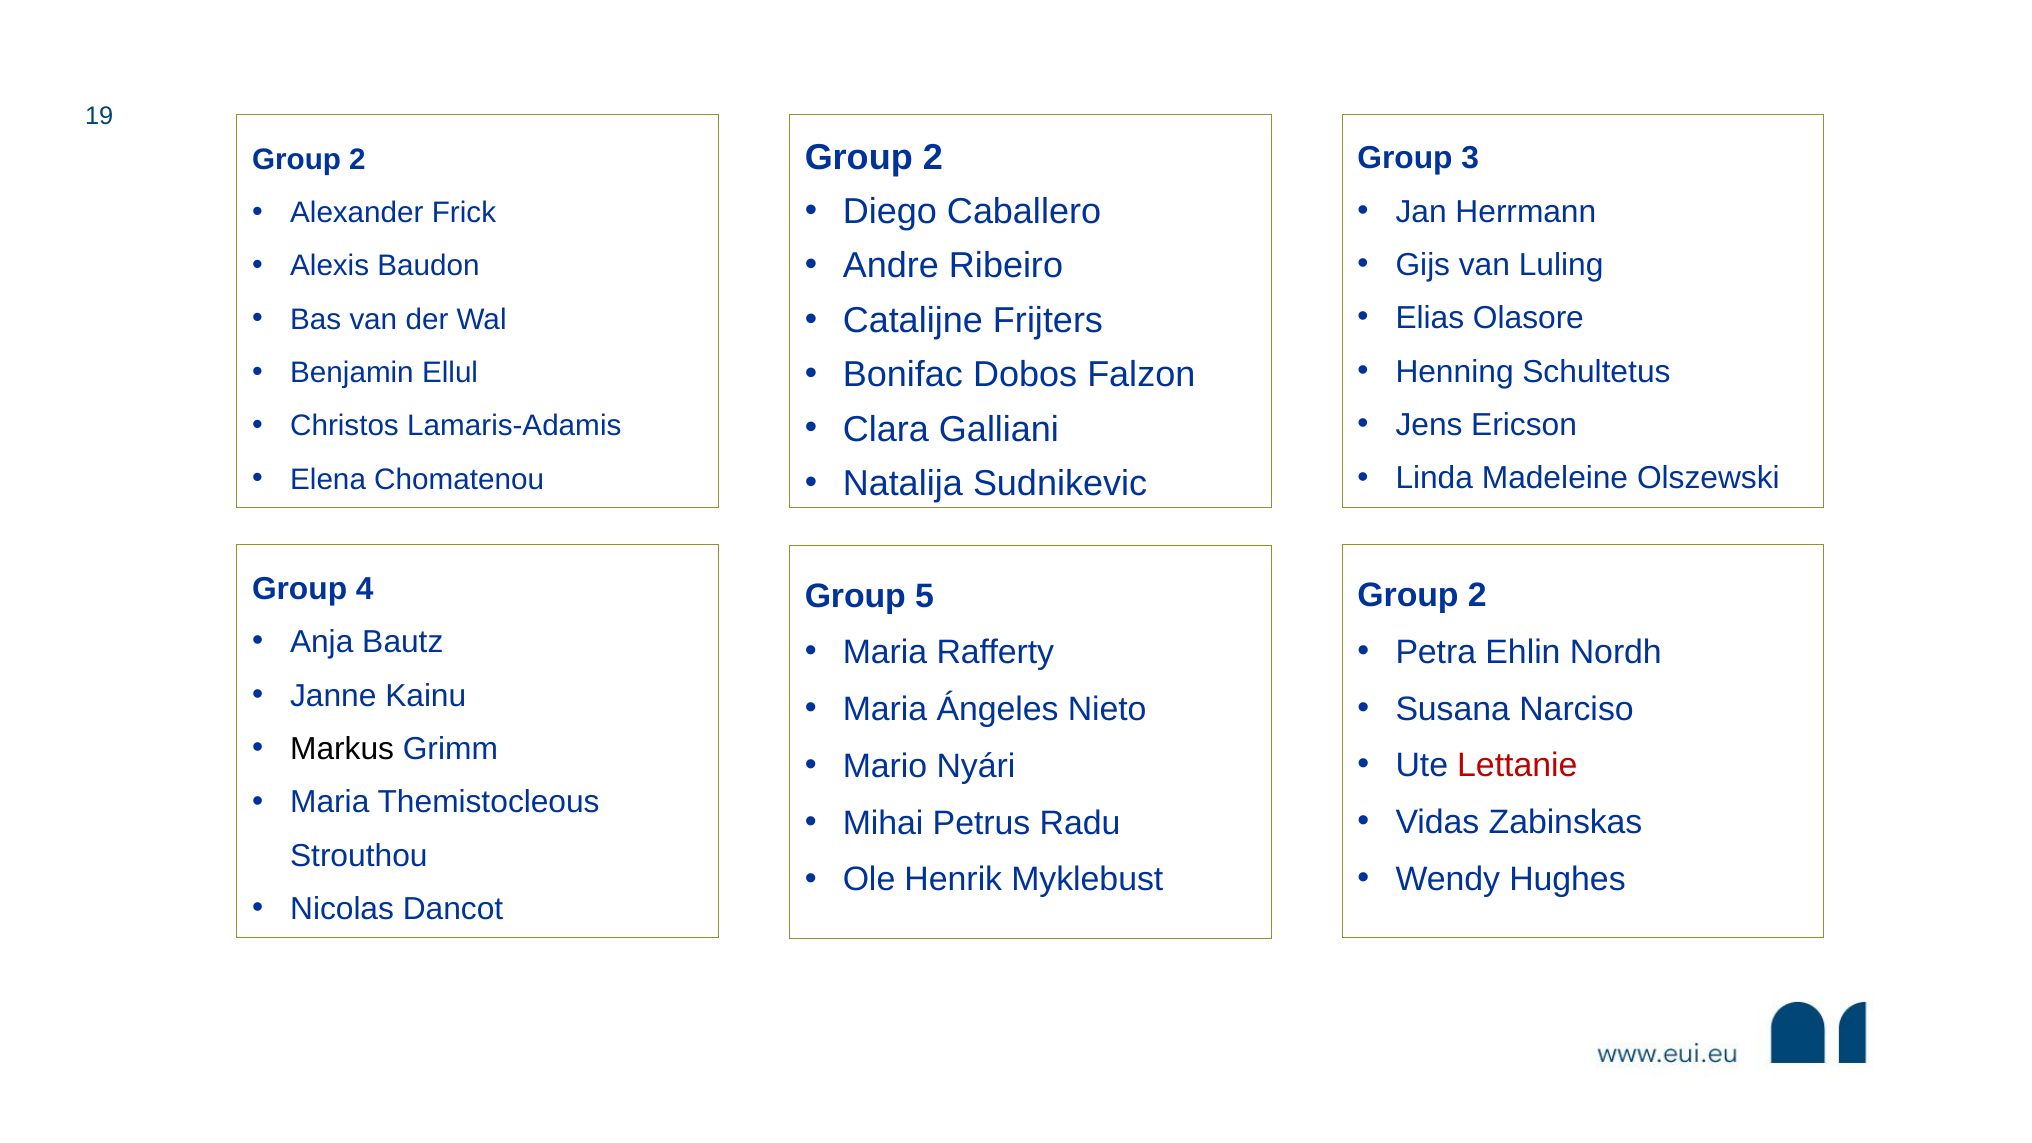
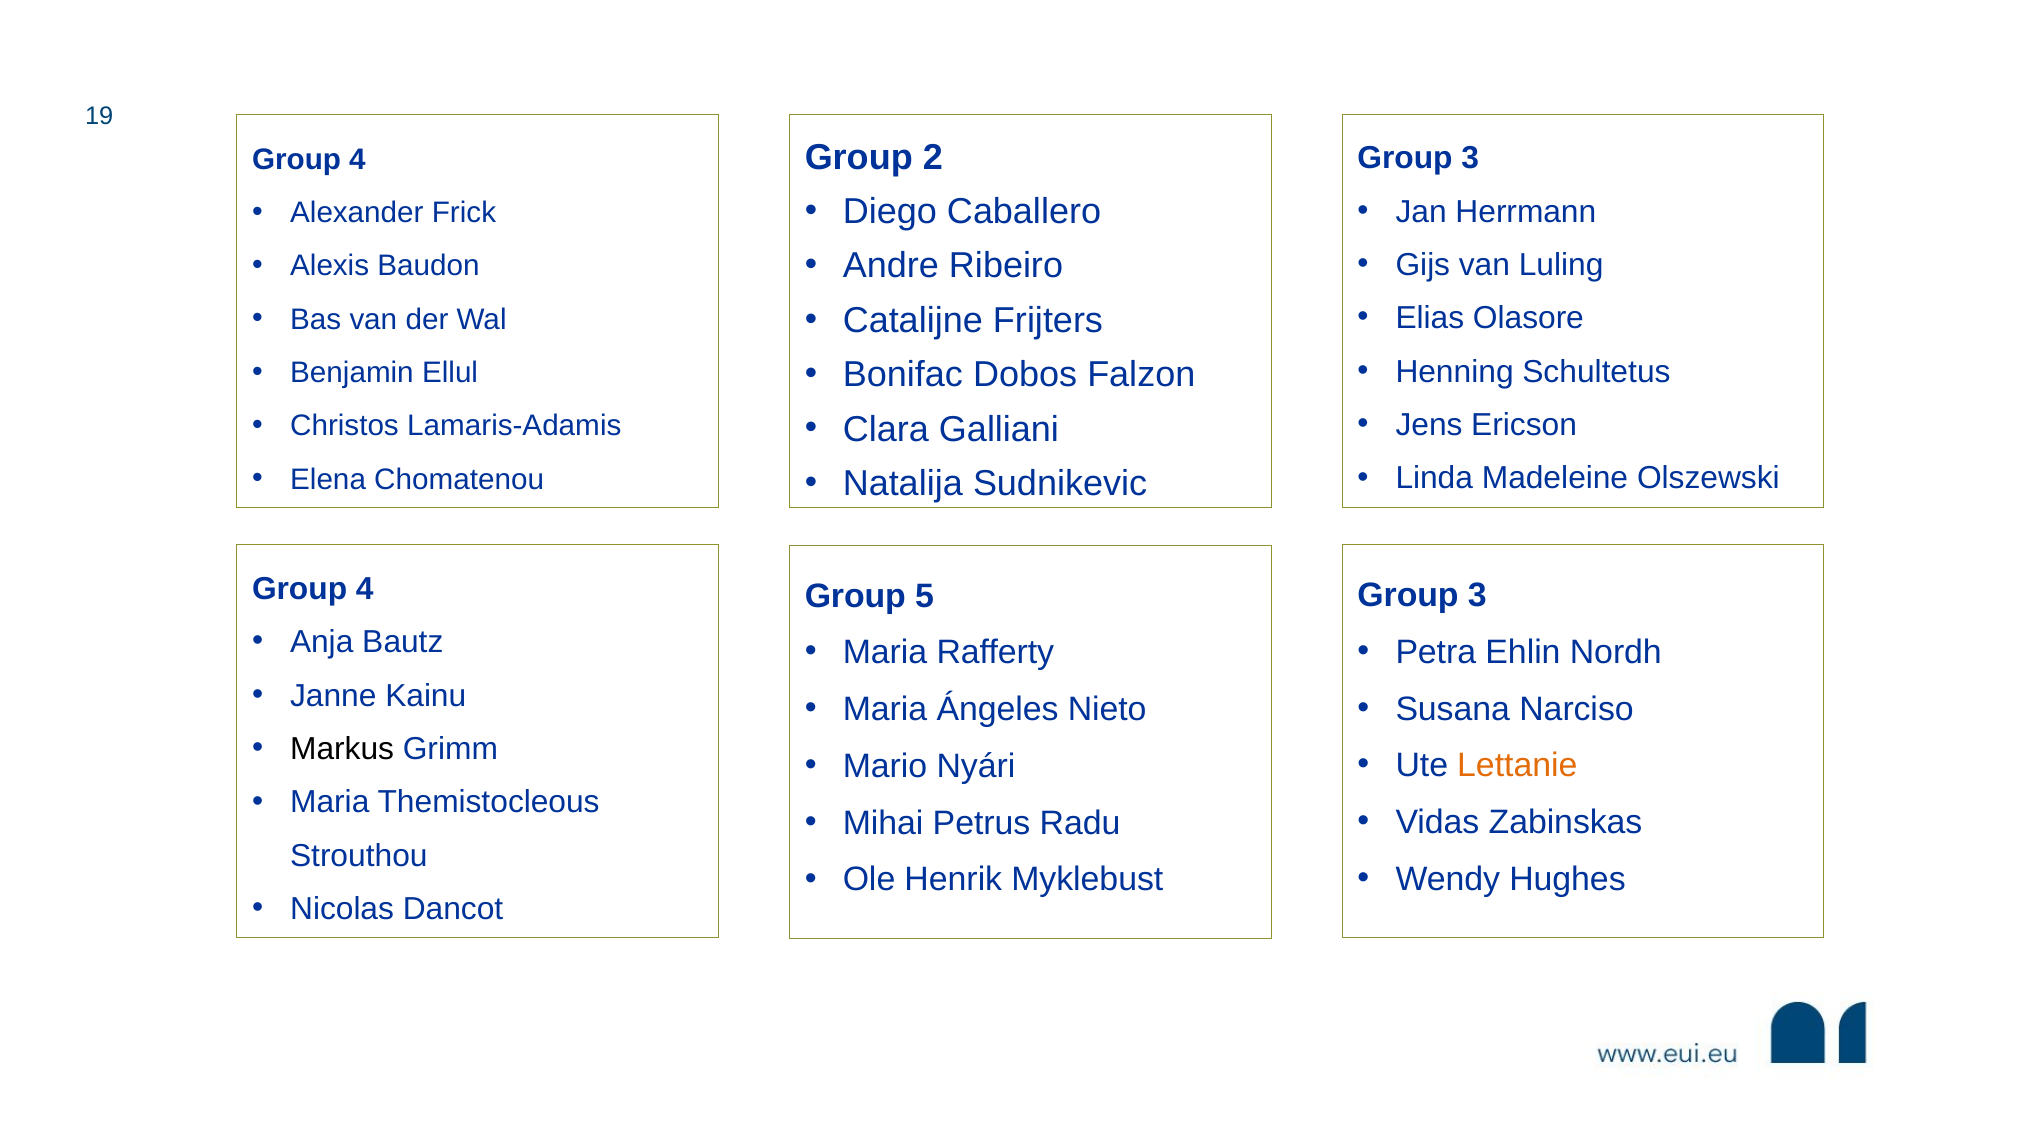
2: 2 -> 4 (357, 159)
2: 2 -> 3 (1477, 595)
Lettanie colour: red -> orange (1517, 766)
